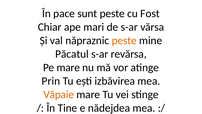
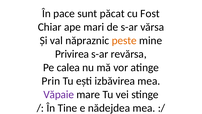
sunt peste: peste -> păcat (112, 14)
Păcatul: Păcatul -> Privirea (72, 54)
Pe mare: mare -> calea (68, 67)
Văpaie colour: orange -> purple (59, 94)
